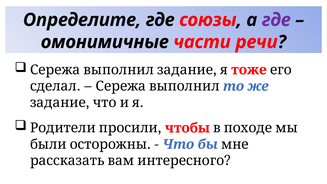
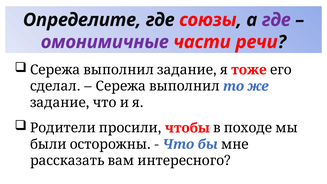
омонимичные colour: black -> purple (105, 42)
